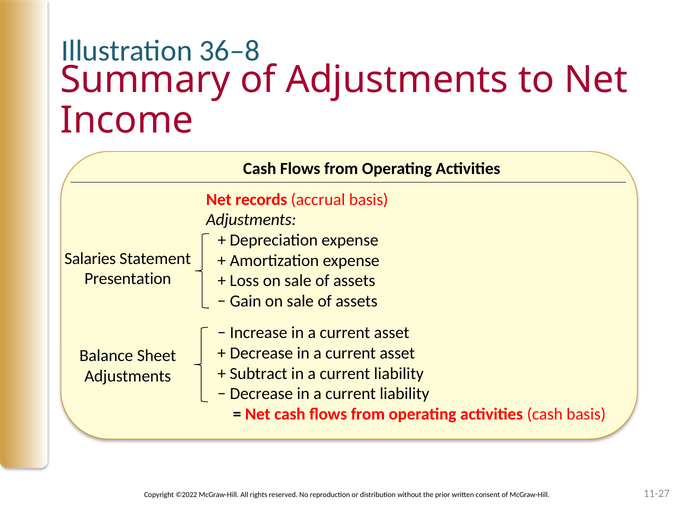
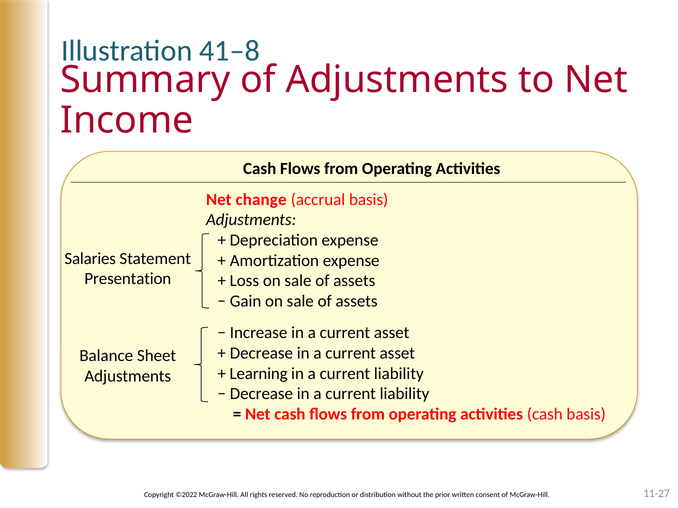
36–8: 36–8 -> 41–8 (230, 51)
records: records -> change (261, 200)
Subtract: Subtract -> Learning (259, 374)
